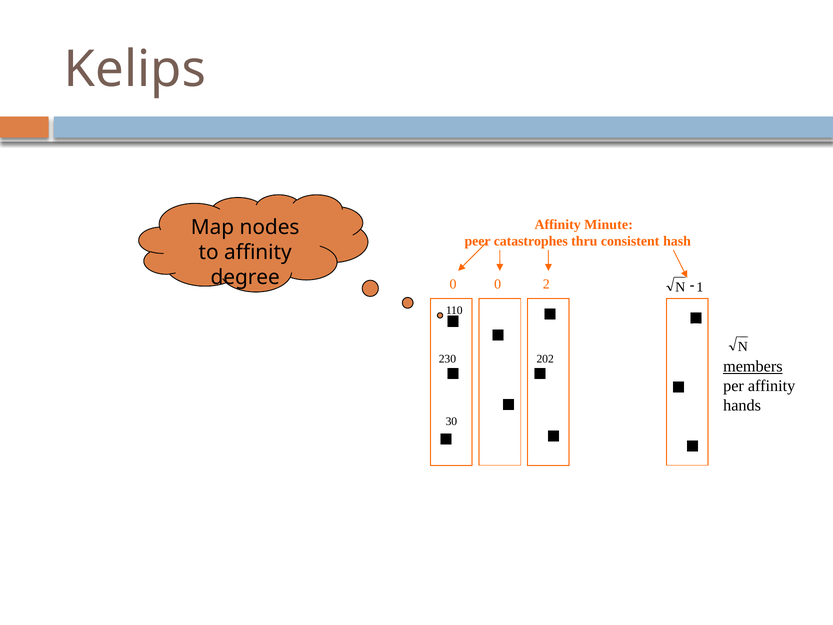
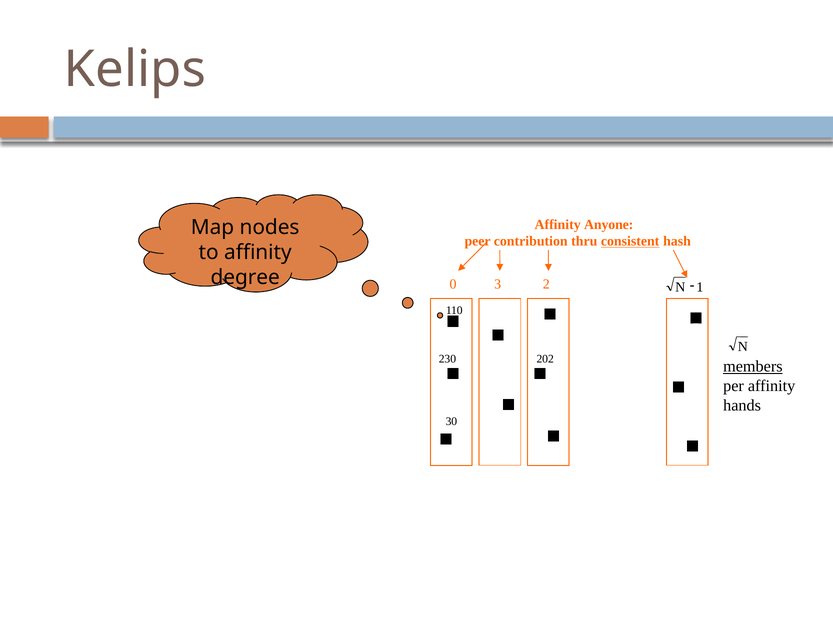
Minute: Minute -> Anyone (609, 224)
catastrophes: catastrophes -> contribution (531, 241)
consistent underline: none -> present (630, 241)
0 0: 0 -> 3 (498, 284)
